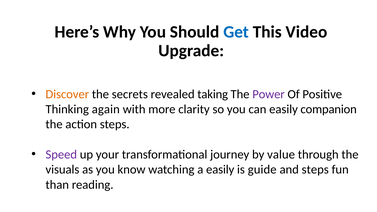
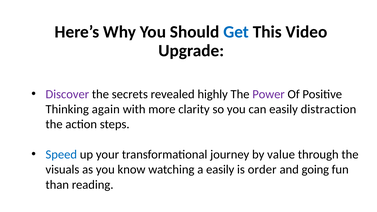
Discover colour: orange -> purple (67, 94)
taking: taking -> highly (213, 94)
companion: companion -> distraction (328, 109)
Speed colour: purple -> blue (61, 155)
guide: guide -> order (262, 170)
and steps: steps -> going (315, 170)
